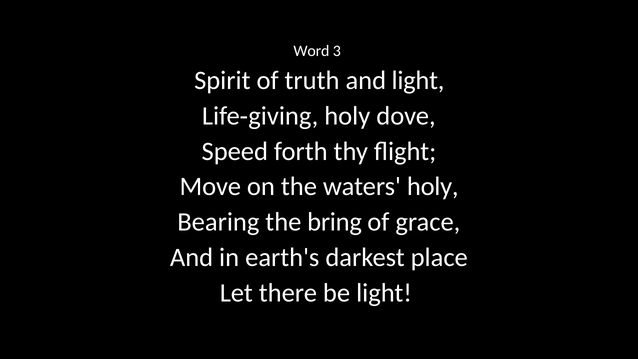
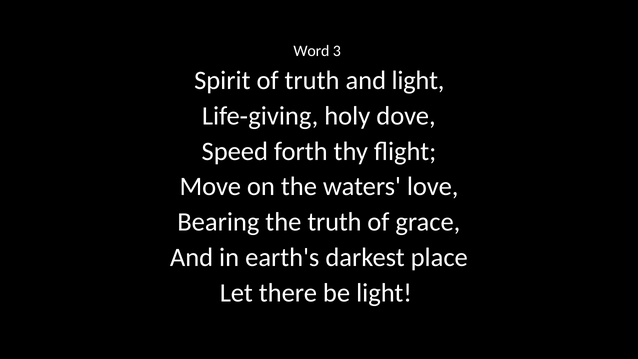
waters holy: holy -> love (433, 187)
the bring: bring -> truth (334, 222)
